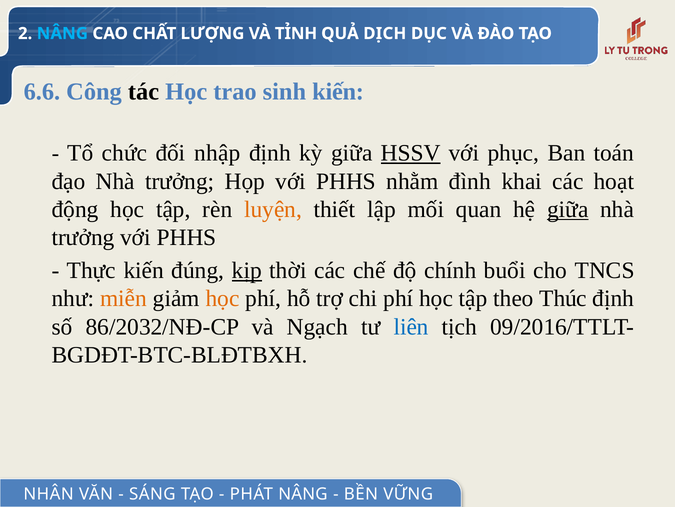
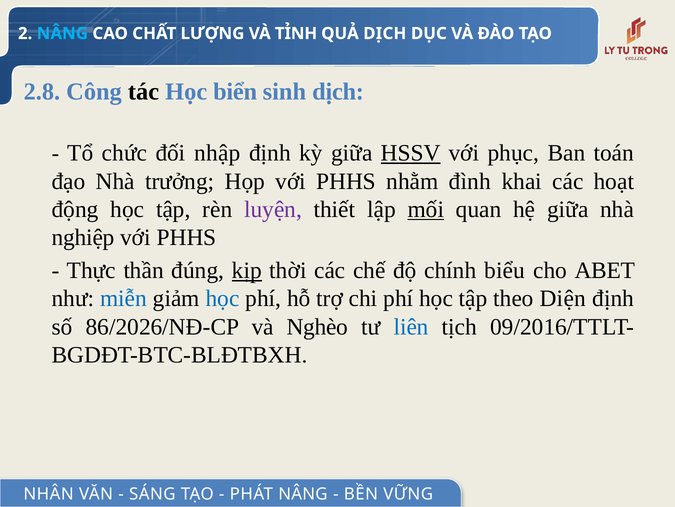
6.6: 6.6 -> 2.8 (42, 92)
trao: trao -> biển (235, 92)
sinh kiến: kiến -> dịch (338, 92)
luyện colour: orange -> purple (273, 209)
mối underline: none -> present (426, 209)
giữa underline: present -> none (568, 209)
trưởng: trưởng -> nghiệp (83, 237)
Thực kiến: kiến -> thần (144, 270)
buổi: buổi -> biểu (505, 270)
TNCS: TNCS -> ABET (605, 270)
miễn colour: orange -> blue (124, 298)
học colour: orange -> blue (223, 298)
Thúc: Thúc -> Diện (563, 298)
86/2032/NĐ-CP: 86/2032/NĐ-CP -> 86/2026/NĐ-CP (162, 326)
Ngạch: Ngạch -> Nghèo (317, 326)
